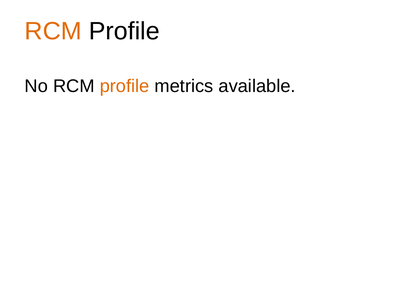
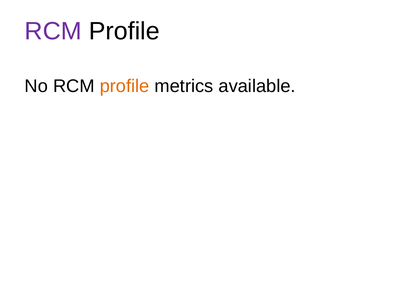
RCM colour: orange -> purple (53, 31)
